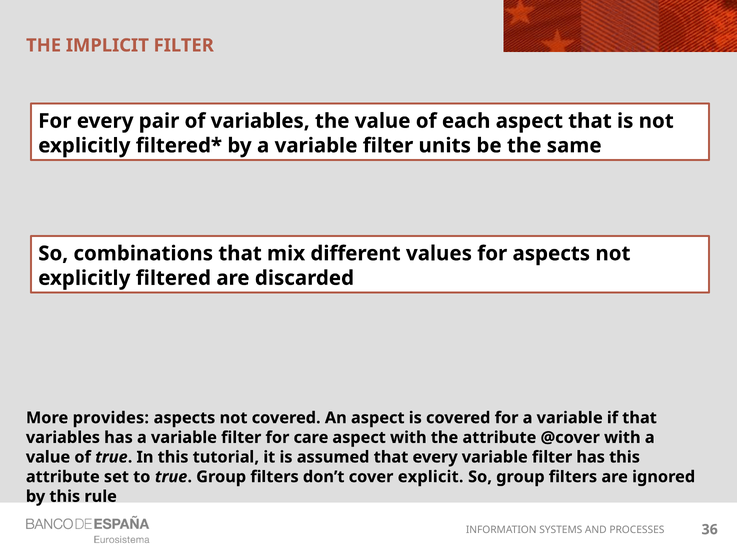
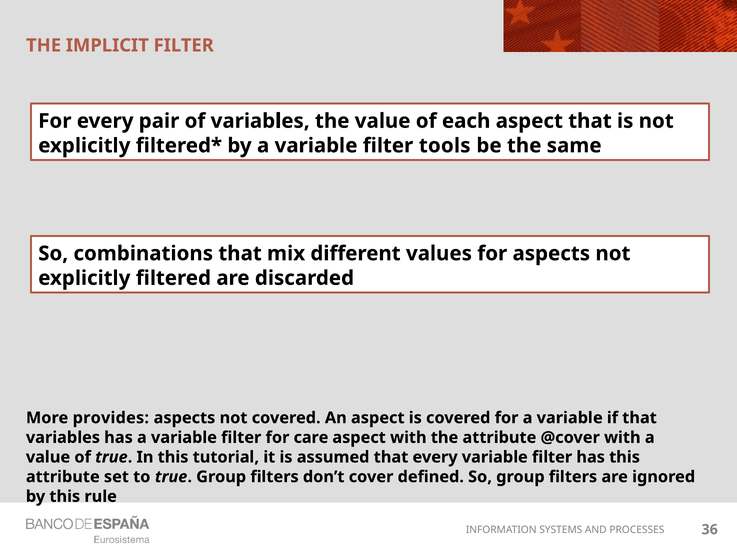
units: units -> tools (445, 146)
explicit: explicit -> defined (431, 477)
